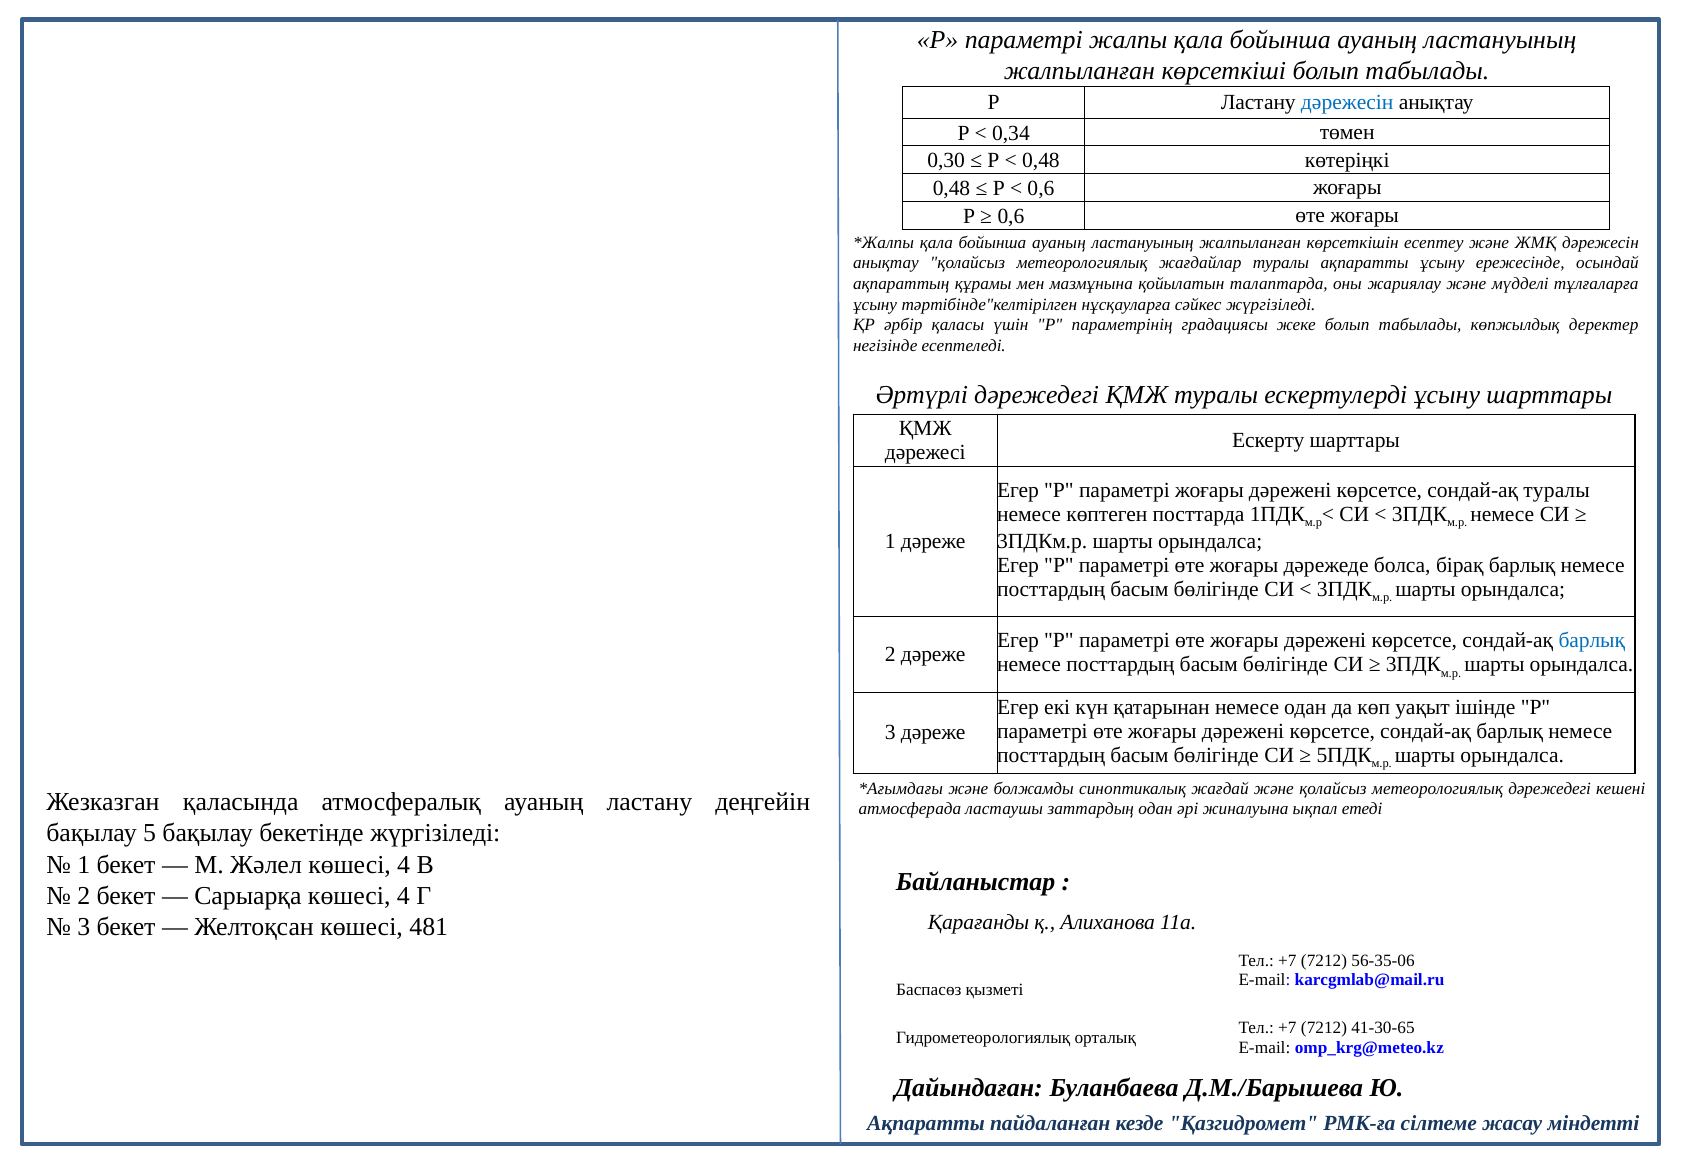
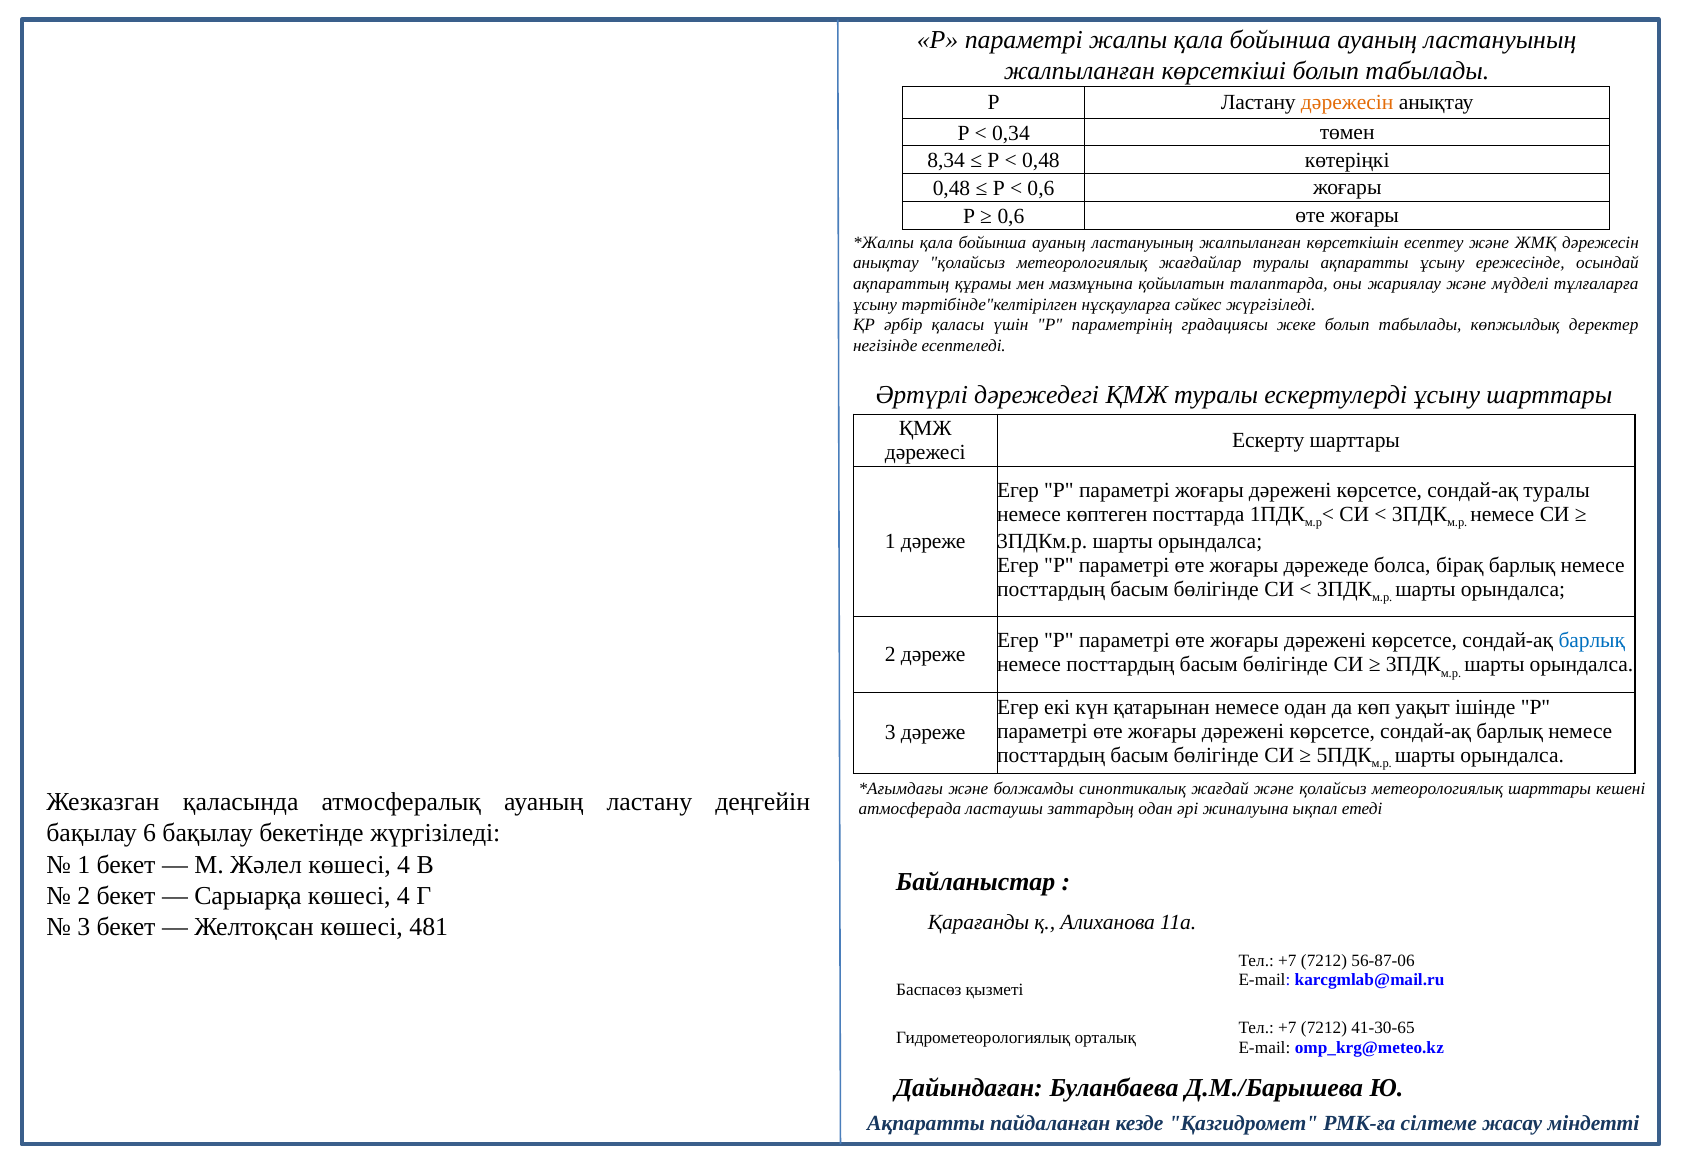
дәрежесін colour: blue -> orange (1347, 103)
0,30: 0,30 -> 8,34 (946, 161)
метеорологиялық дәрежедегі: дәрежедегі -> шарттары (1550, 788)
5: 5 -> 6 (150, 833)
56-35-06: 56-35-06 -> 56-87-06 (1383, 961)
